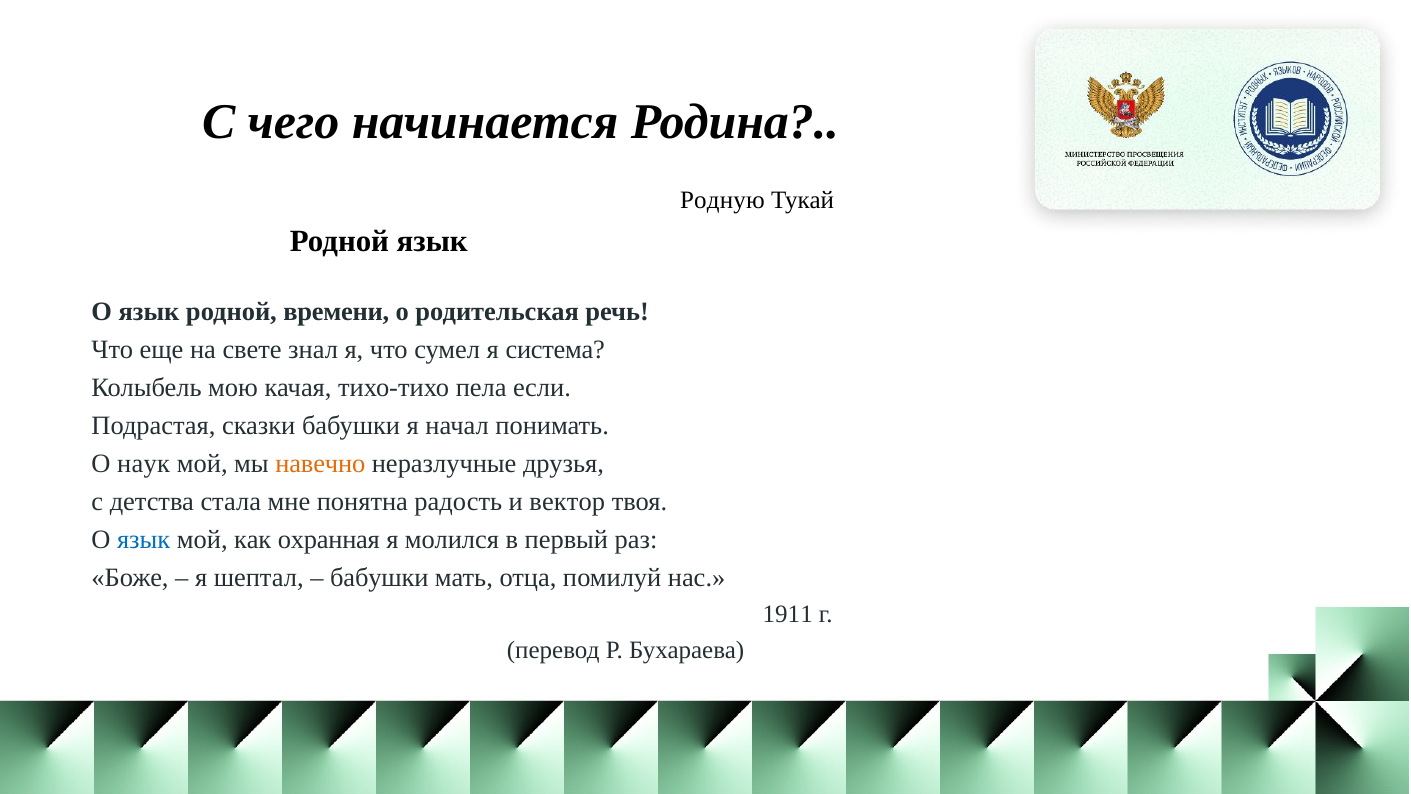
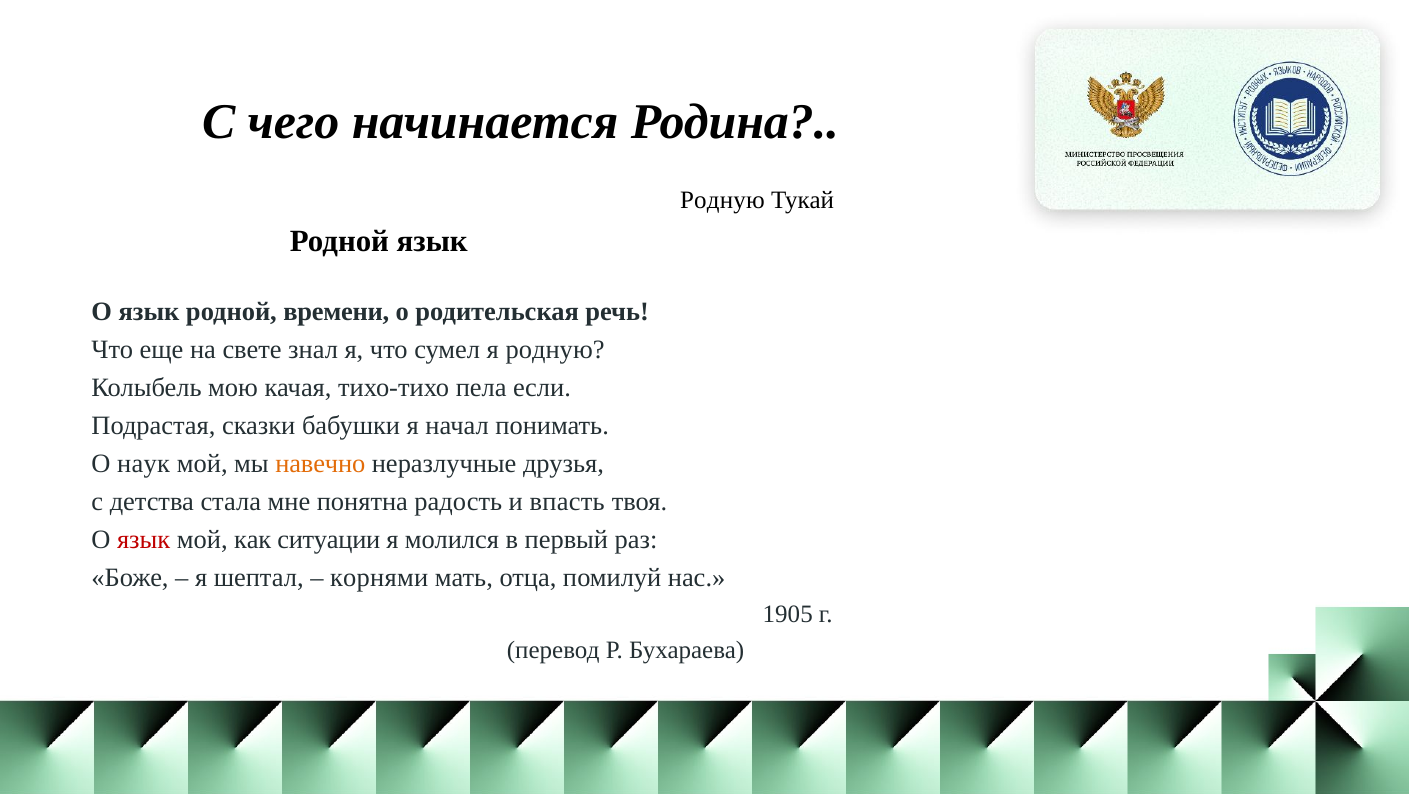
я система: система -> родную (555, 349)
вектор: вектор -> впасть (567, 502)
язык colour: blue -> red (144, 540)
охранная: охранная -> ситуации (329, 540)
бабушки: бабушки -> корнями (379, 578)
1911: 1911 -> 1905 (788, 614)
